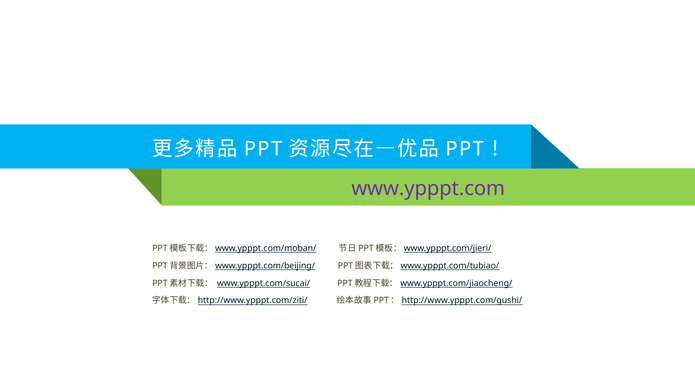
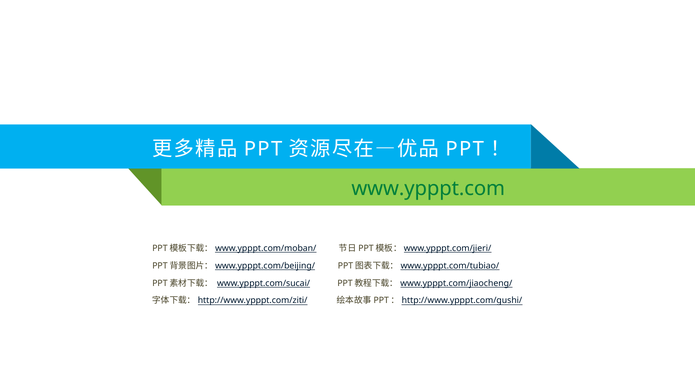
www.ypppt.com colour: purple -> green (428, 188)
